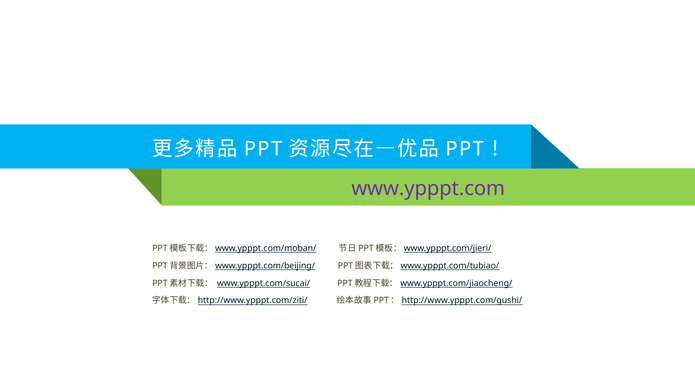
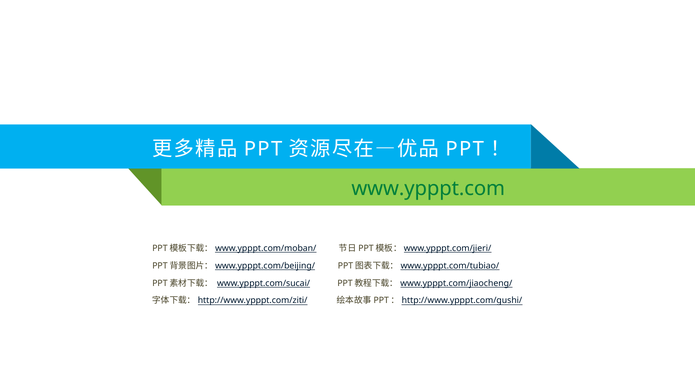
www.ypppt.com colour: purple -> green (428, 188)
